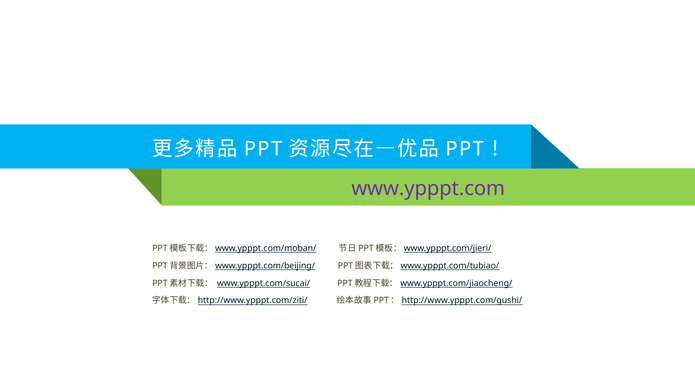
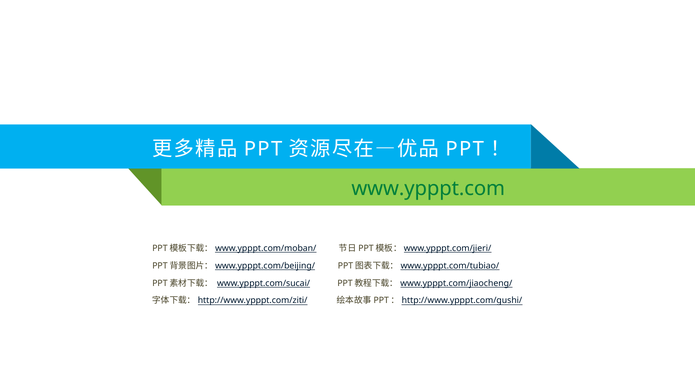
www.ypppt.com colour: purple -> green (428, 188)
